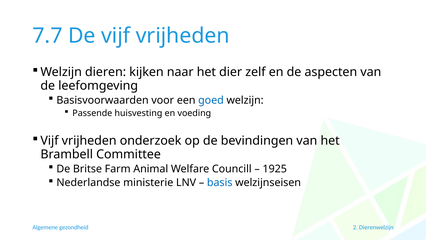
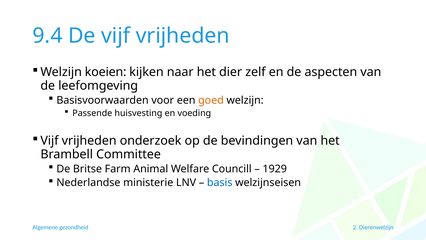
7.7: 7.7 -> 9.4 (48, 36)
dieren: dieren -> koeien (106, 72)
goed colour: blue -> orange (211, 100)
1925: 1925 -> 1929 (275, 169)
